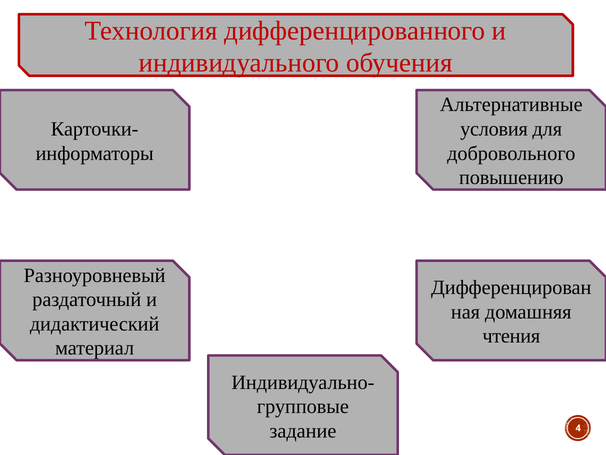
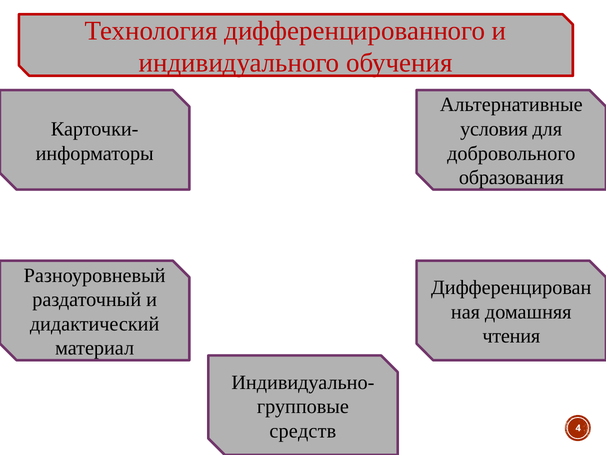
повышению: повышению -> образования (511, 177)
задание: задание -> средств (303, 430)
